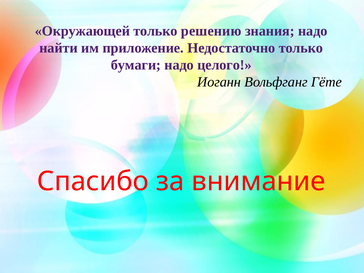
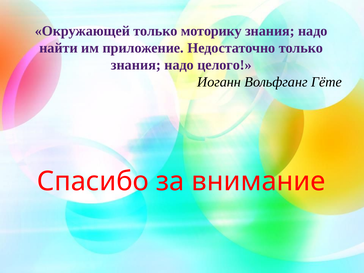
решению: решению -> моторику (211, 31)
бумаги: бумаги -> знания (136, 65)
